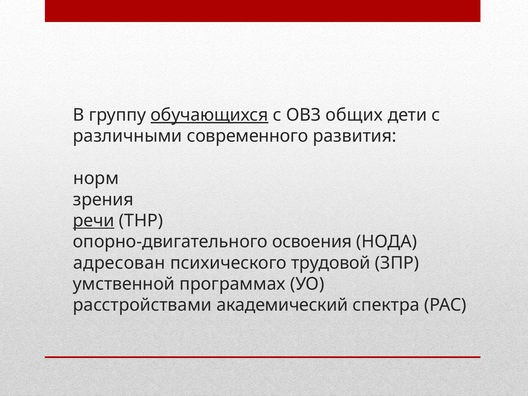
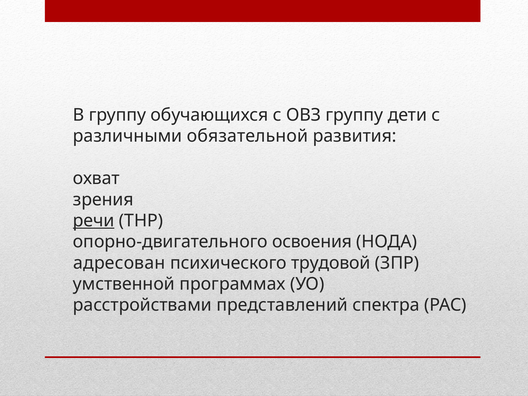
обучающихся underline: present -> none (209, 115)
ОВЗ общих: общих -> группу (354, 115)
современного: современного -> обязательной (247, 136)
норм: норм -> охват (96, 178)
академический: академический -> представлений (282, 305)
